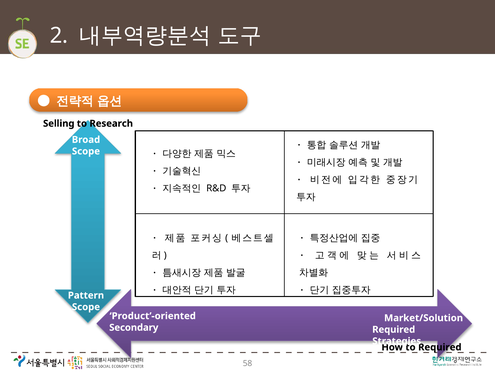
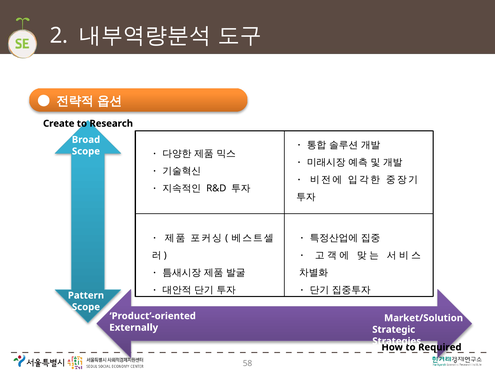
Selling: Selling -> Create (59, 123)
Secondary: Secondary -> Externally (134, 327)
Required: Required -> Strategic (394, 329)
